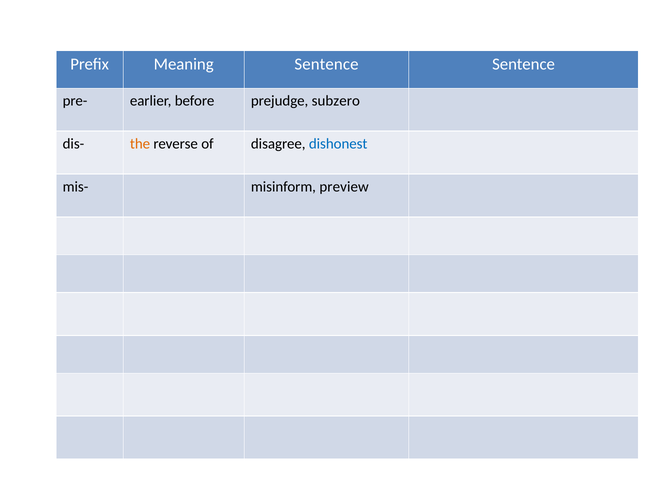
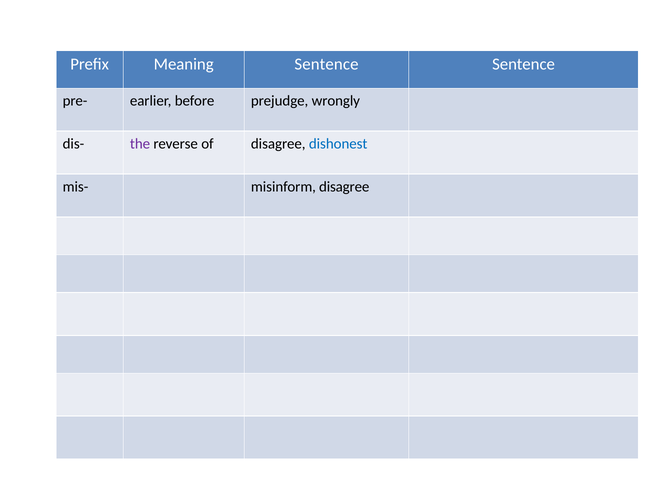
subzero: subzero -> wrongly (336, 101)
the colour: orange -> purple (140, 144)
misinform preview: preview -> disagree (344, 187)
